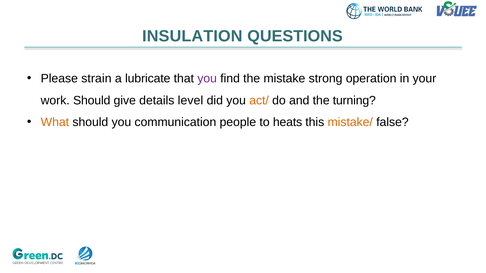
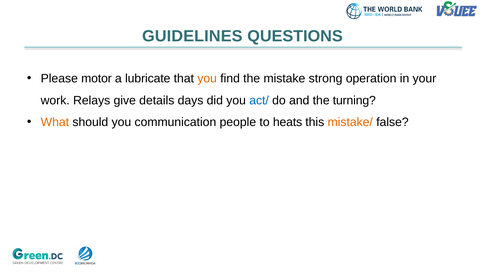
INSULATION: INSULATION -> GUIDELINES (192, 36)
strain: strain -> motor (96, 79)
you colour: purple -> orange (207, 79)
work Should: Should -> Relays (92, 101)
level: level -> days (191, 101)
act/ colour: orange -> blue (259, 101)
